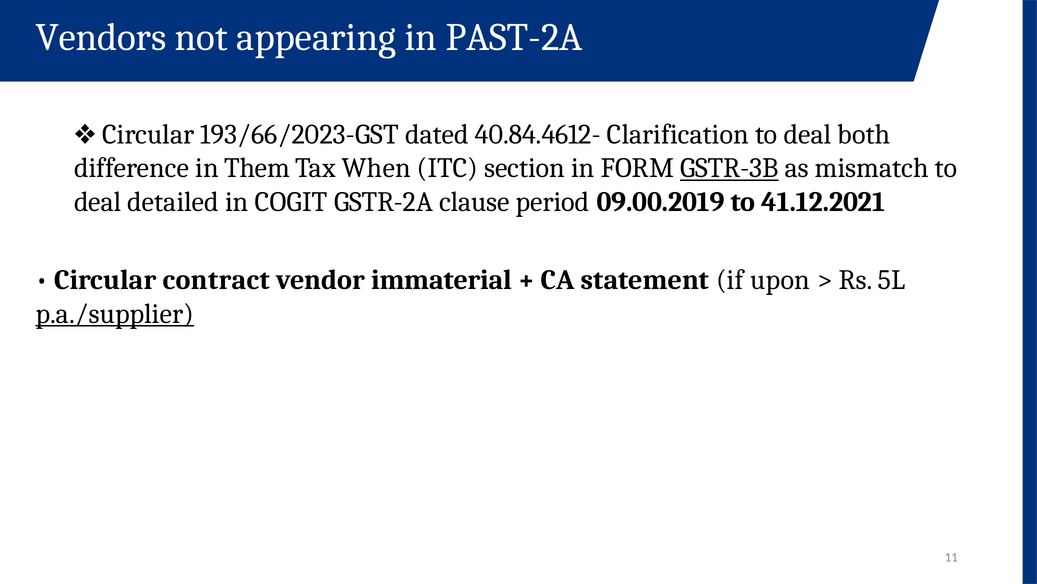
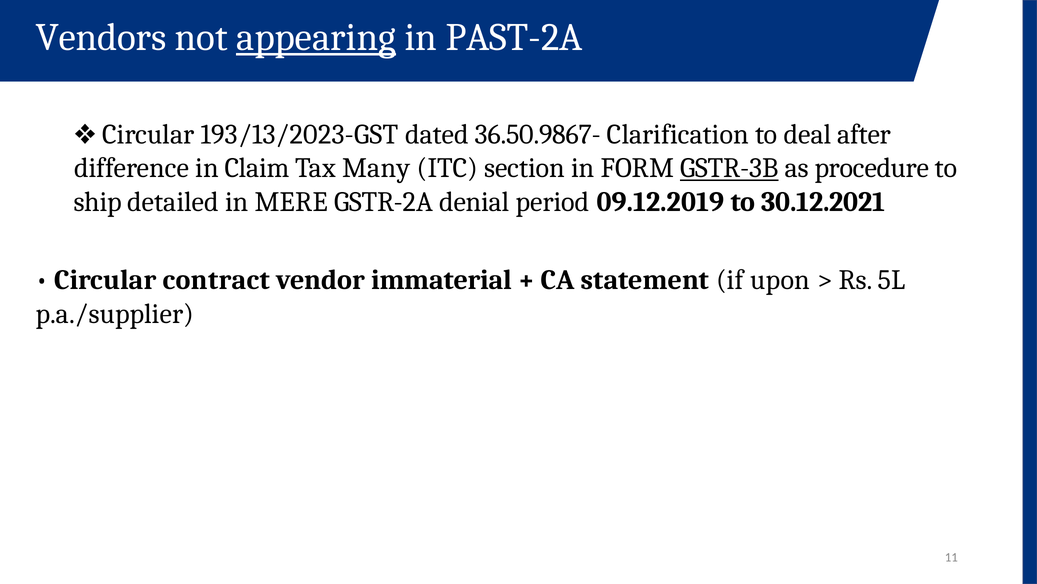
appearing underline: none -> present (316, 37)
193/66/2023-GST: 193/66/2023-GST -> 193/13/2023-GST (300, 134)
40.84.4612-: 40.84.4612- -> 36.50.9867- (538, 134)
both: both -> after (864, 134)
Them: Them -> Claim (257, 168)
When: When -> Many (376, 168)
mismatch: mismatch -> procedure (872, 168)
deal: deal -> ship (98, 202)
COGIT: COGIT -> MERE (291, 202)
clause: clause -> denial (474, 202)
09.00.2019: 09.00.2019 -> 09.12.2019 (660, 202)
41.12.2021: 41.12.2021 -> 30.12.2021 (823, 202)
p.a./supplier underline: present -> none (115, 313)
